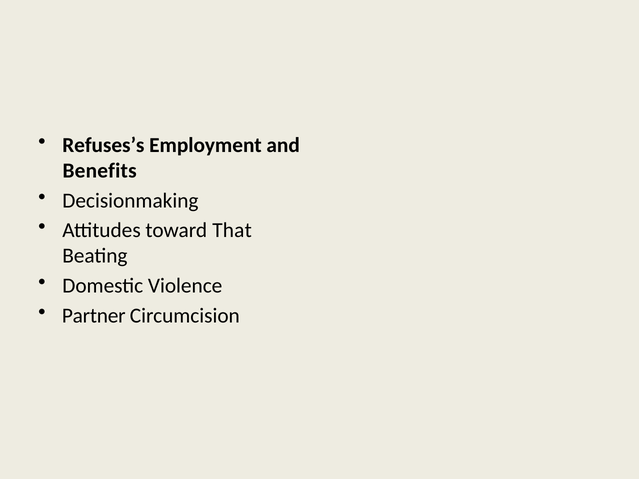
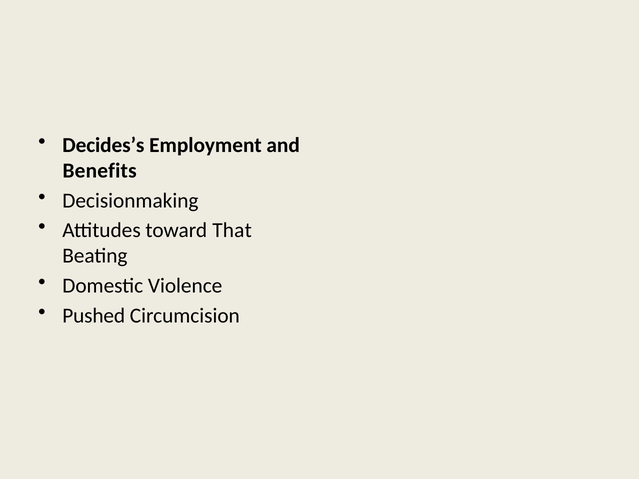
Refuses’s: Refuses’s -> Decides’s (103, 145)
Partner: Partner -> Pushed (94, 316)
